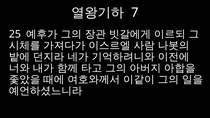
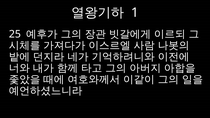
7: 7 -> 1 (135, 13)
